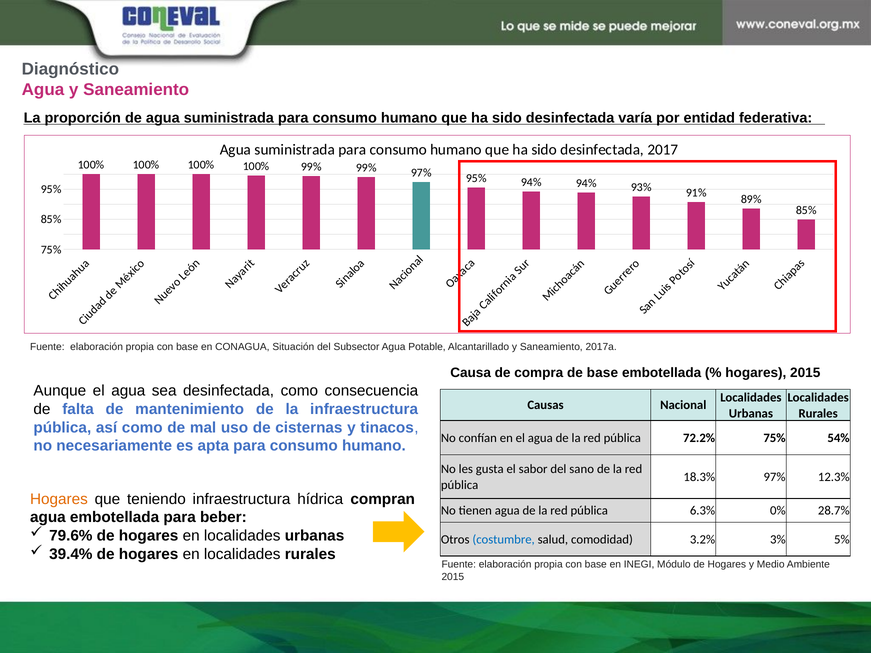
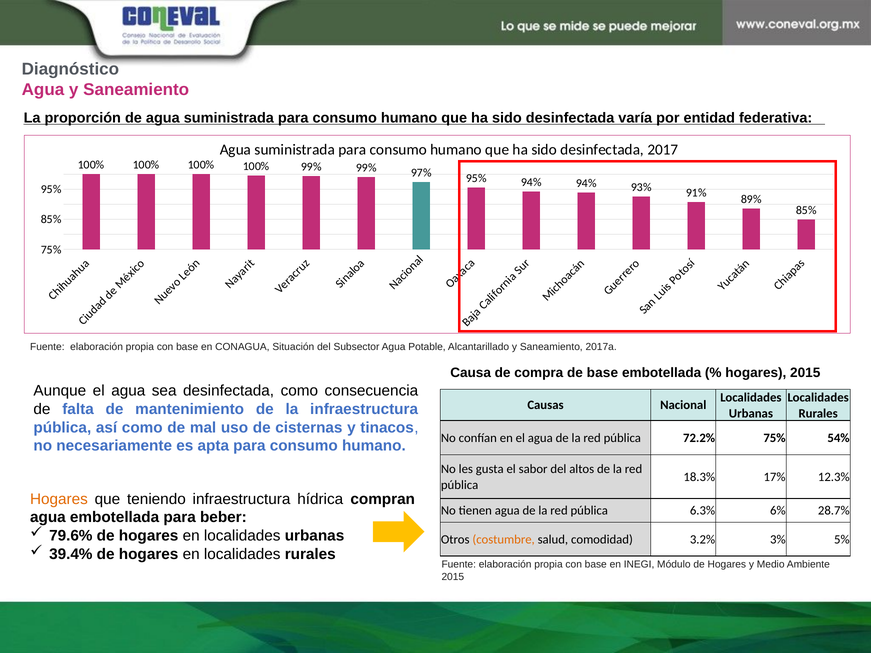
sano: sano -> altos (582, 469)
18.3% 97%: 97% -> 17% (775, 477)
0%: 0% -> 6% (778, 511)
costumbre colour: blue -> orange (504, 540)
